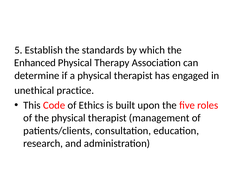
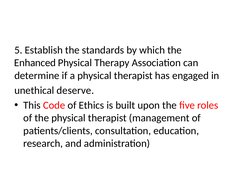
practice: practice -> deserve (75, 91)
